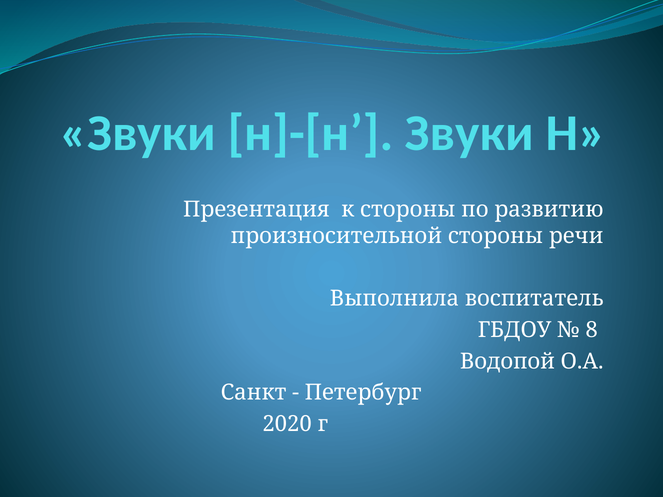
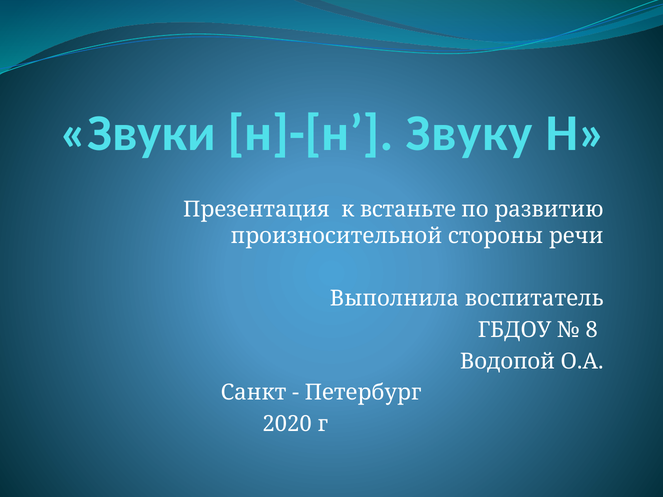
н]-[н Звуки: Звуки -> Звуку (469, 133)
к стороны: стороны -> встаньте (408, 210)
